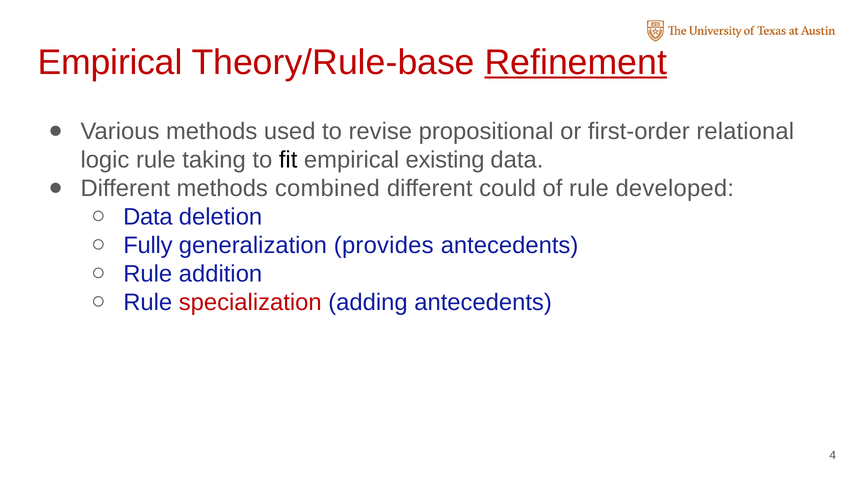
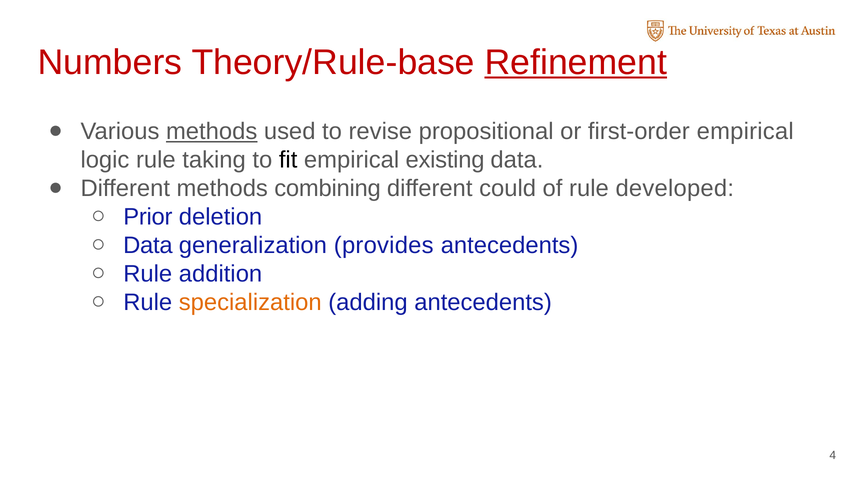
Empirical: Empirical -> Numbers (110, 62)
methods underline: none -> present (212, 132)
first-order relational: relational -> empirical (745, 132)
combined: combined -> combining (328, 189)
Data: Data -> Prior (148, 217)
Fully: Fully -> Data (148, 246)
specialization colour: red -> orange (250, 303)
